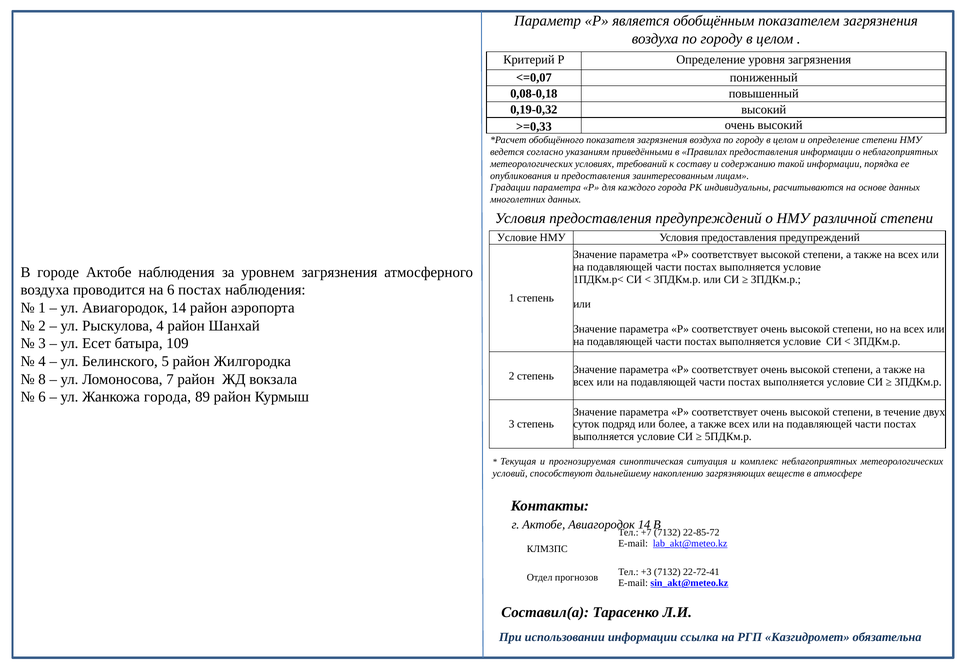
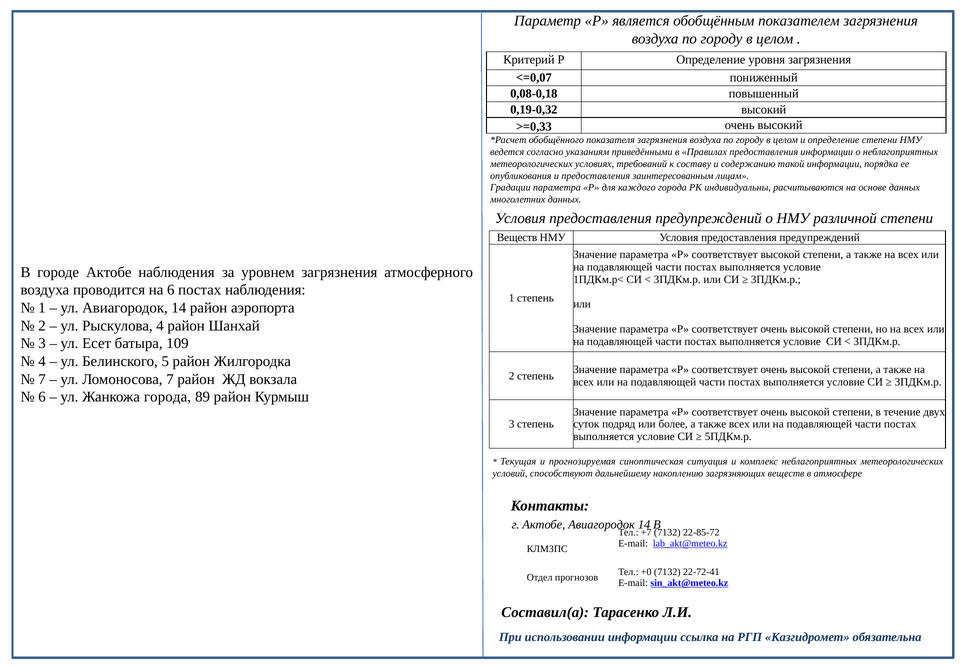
Условие: Условие -> Веществ (517, 238)
8: 8 -> 7 (42, 379)
+3: +3 -> +0 (646, 572)
